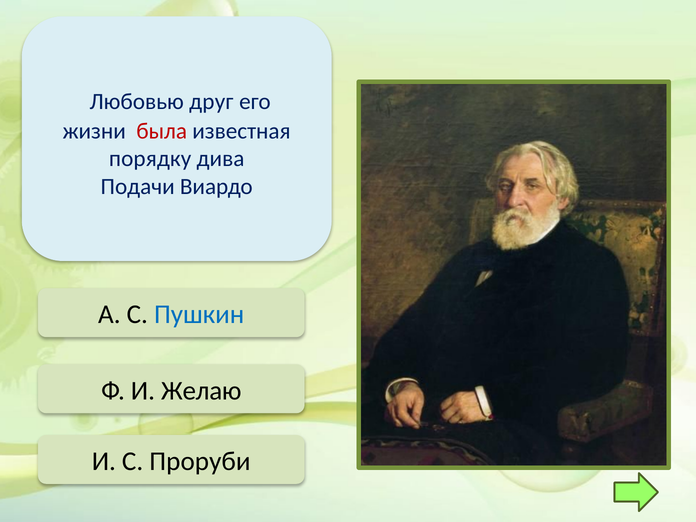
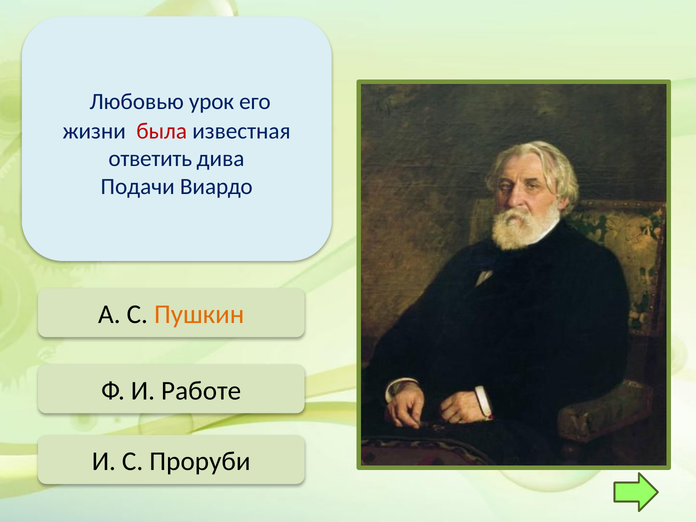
друг: друг -> урок (212, 102)
порядку: порядку -> ответить (150, 159)
Пушкин colour: blue -> orange (199, 314)
Желаю: Желаю -> Работе (201, 391)
